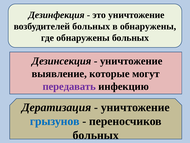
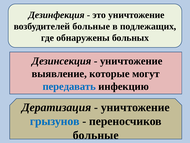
возбудителей больных: больных -> больные (91, 26)
в обнаружены: обнаружены -> подлежащих (148, 26)
передавать colour: purple -> blue (69, 86)
больных: больных -> больные (96, 135)
